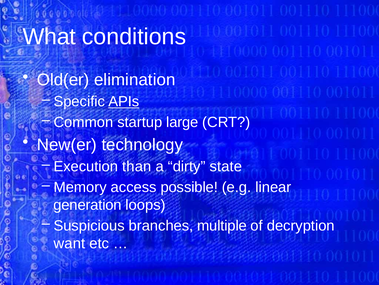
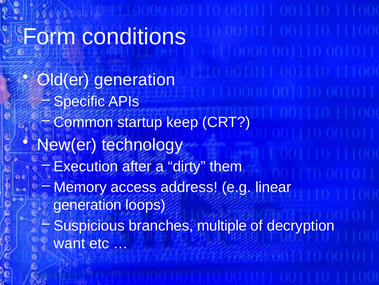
What: What -> Form (49, 37)
Old(er elimination: elimination -> generation (135, 80)
APIs underline: present -> none (124, 101)
large: large -> keep (182, 122)
than: than -> after (137, 166)
state: state -> them (226, 166)
possible: possible -> address (189, 187)
